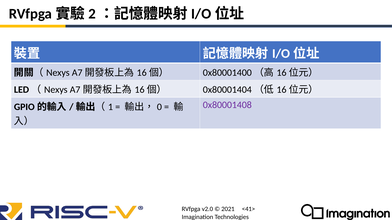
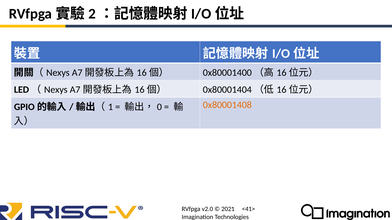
0x80001408 colour: purple -> orange (227, 105)
